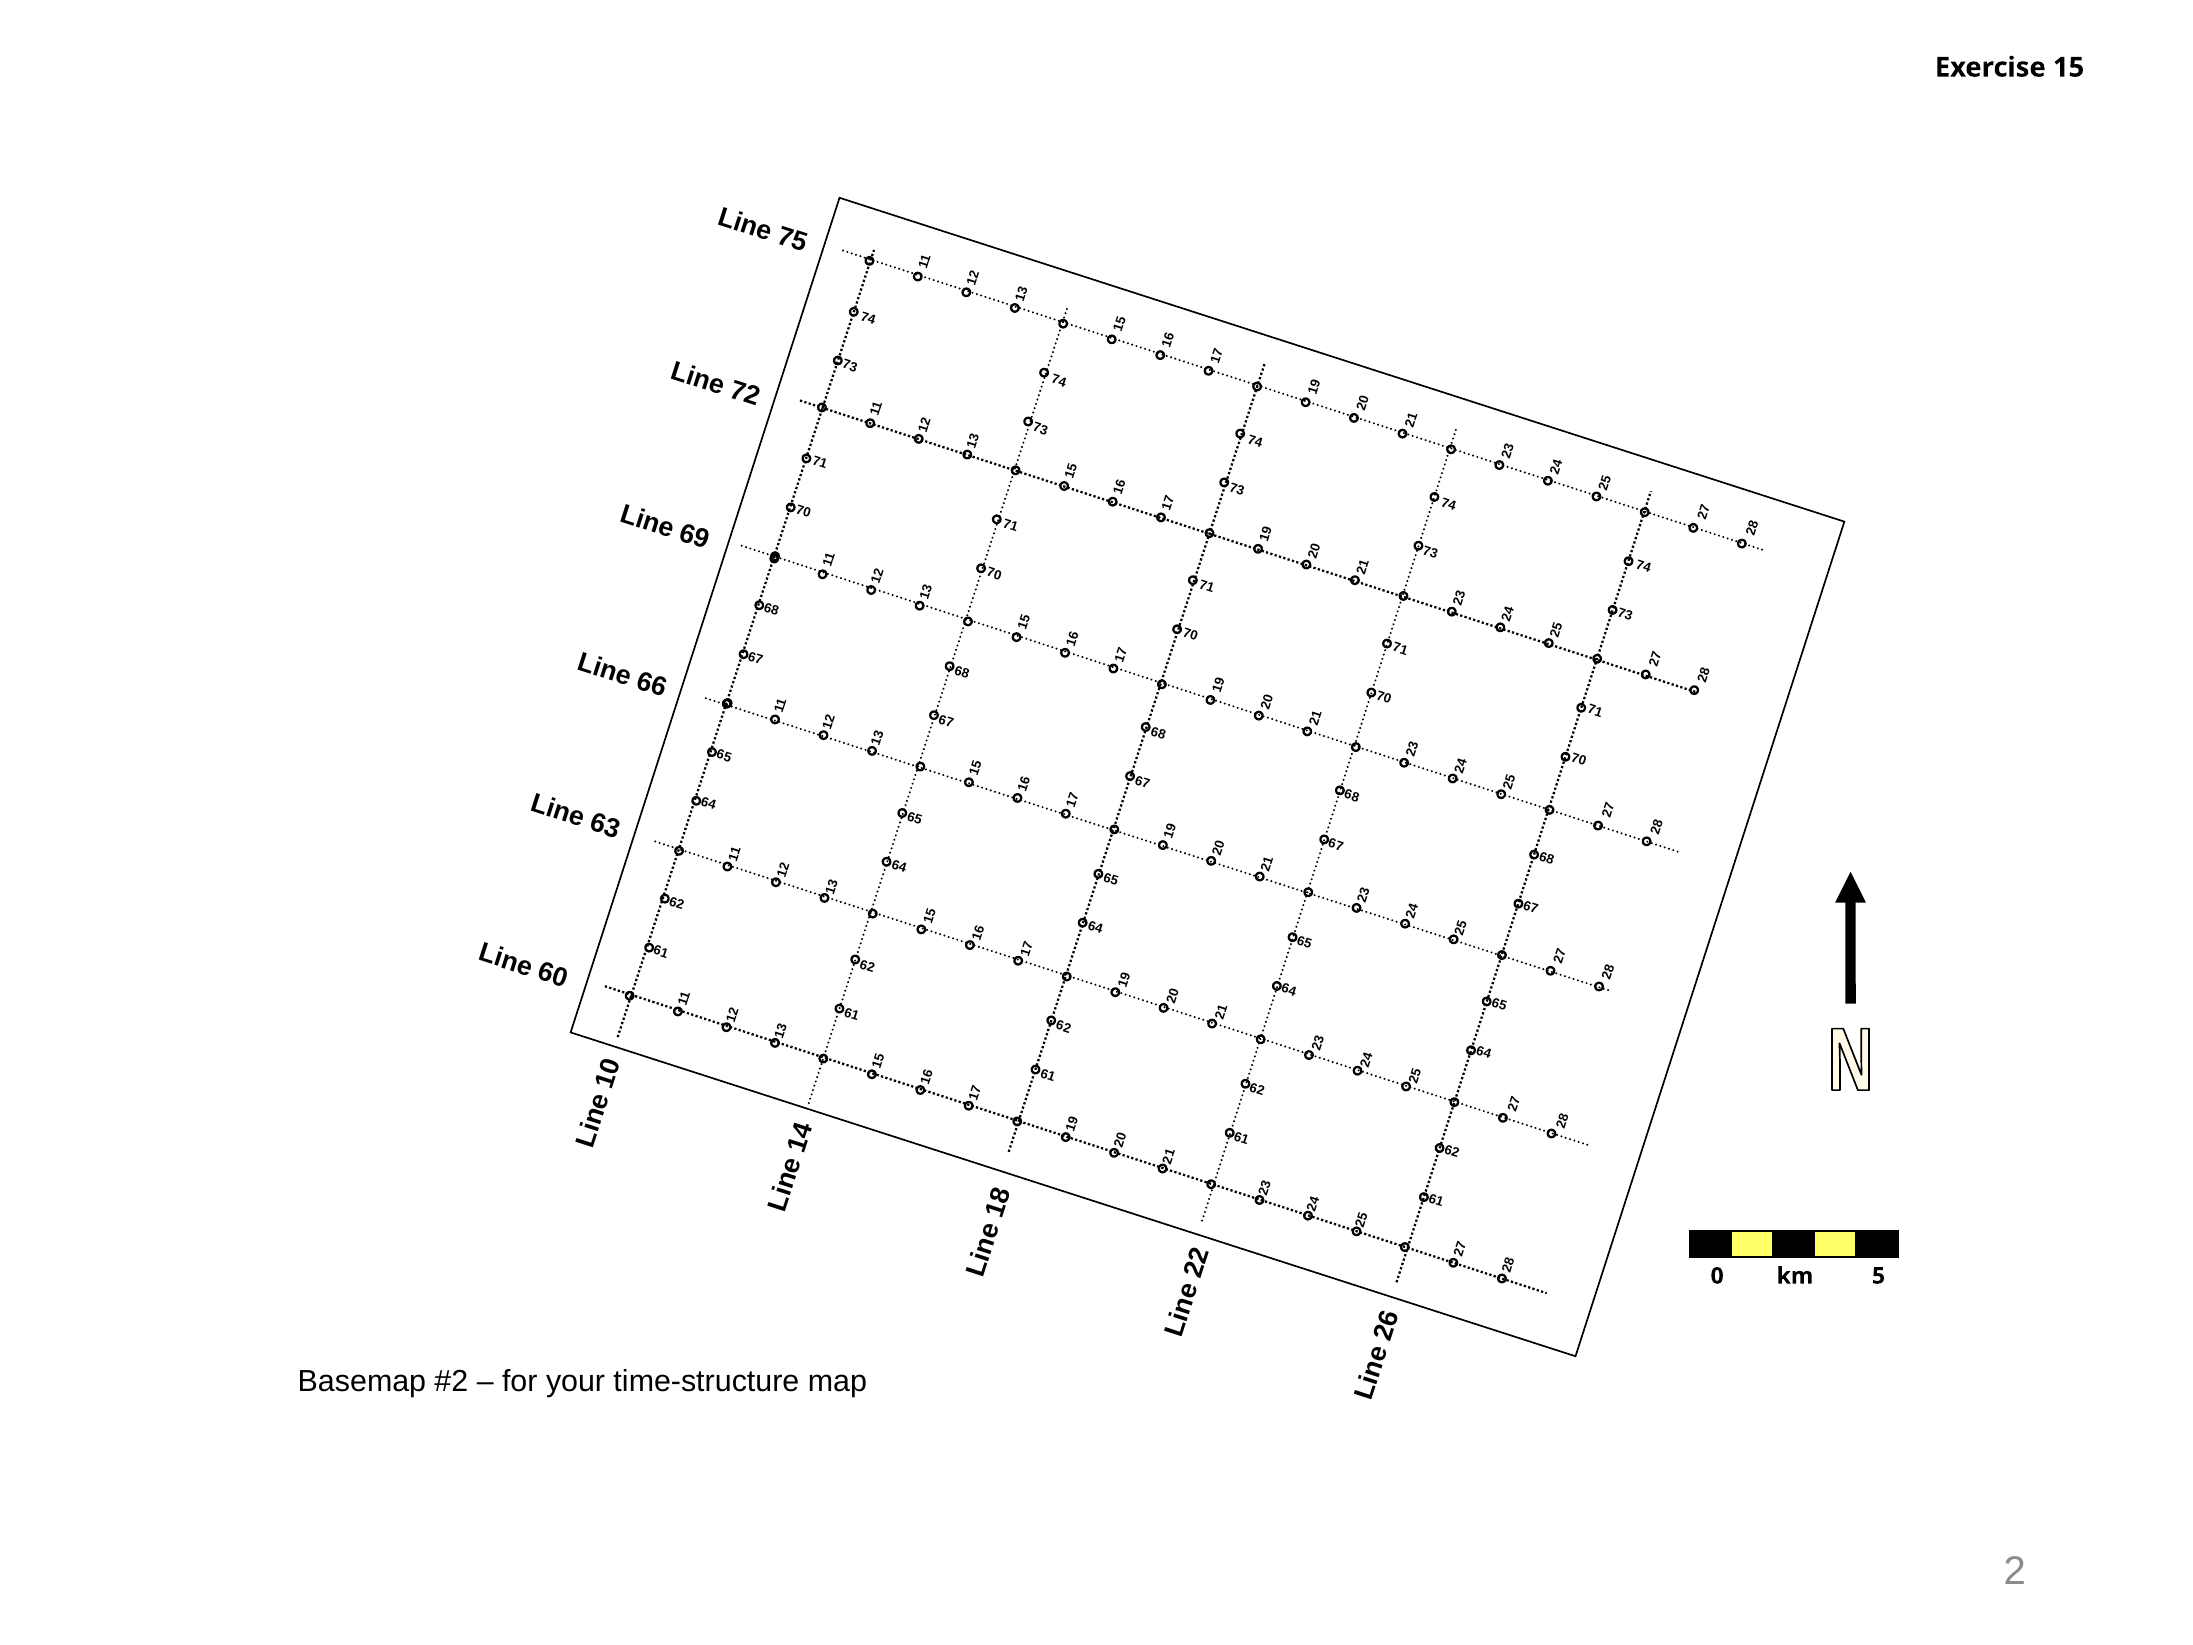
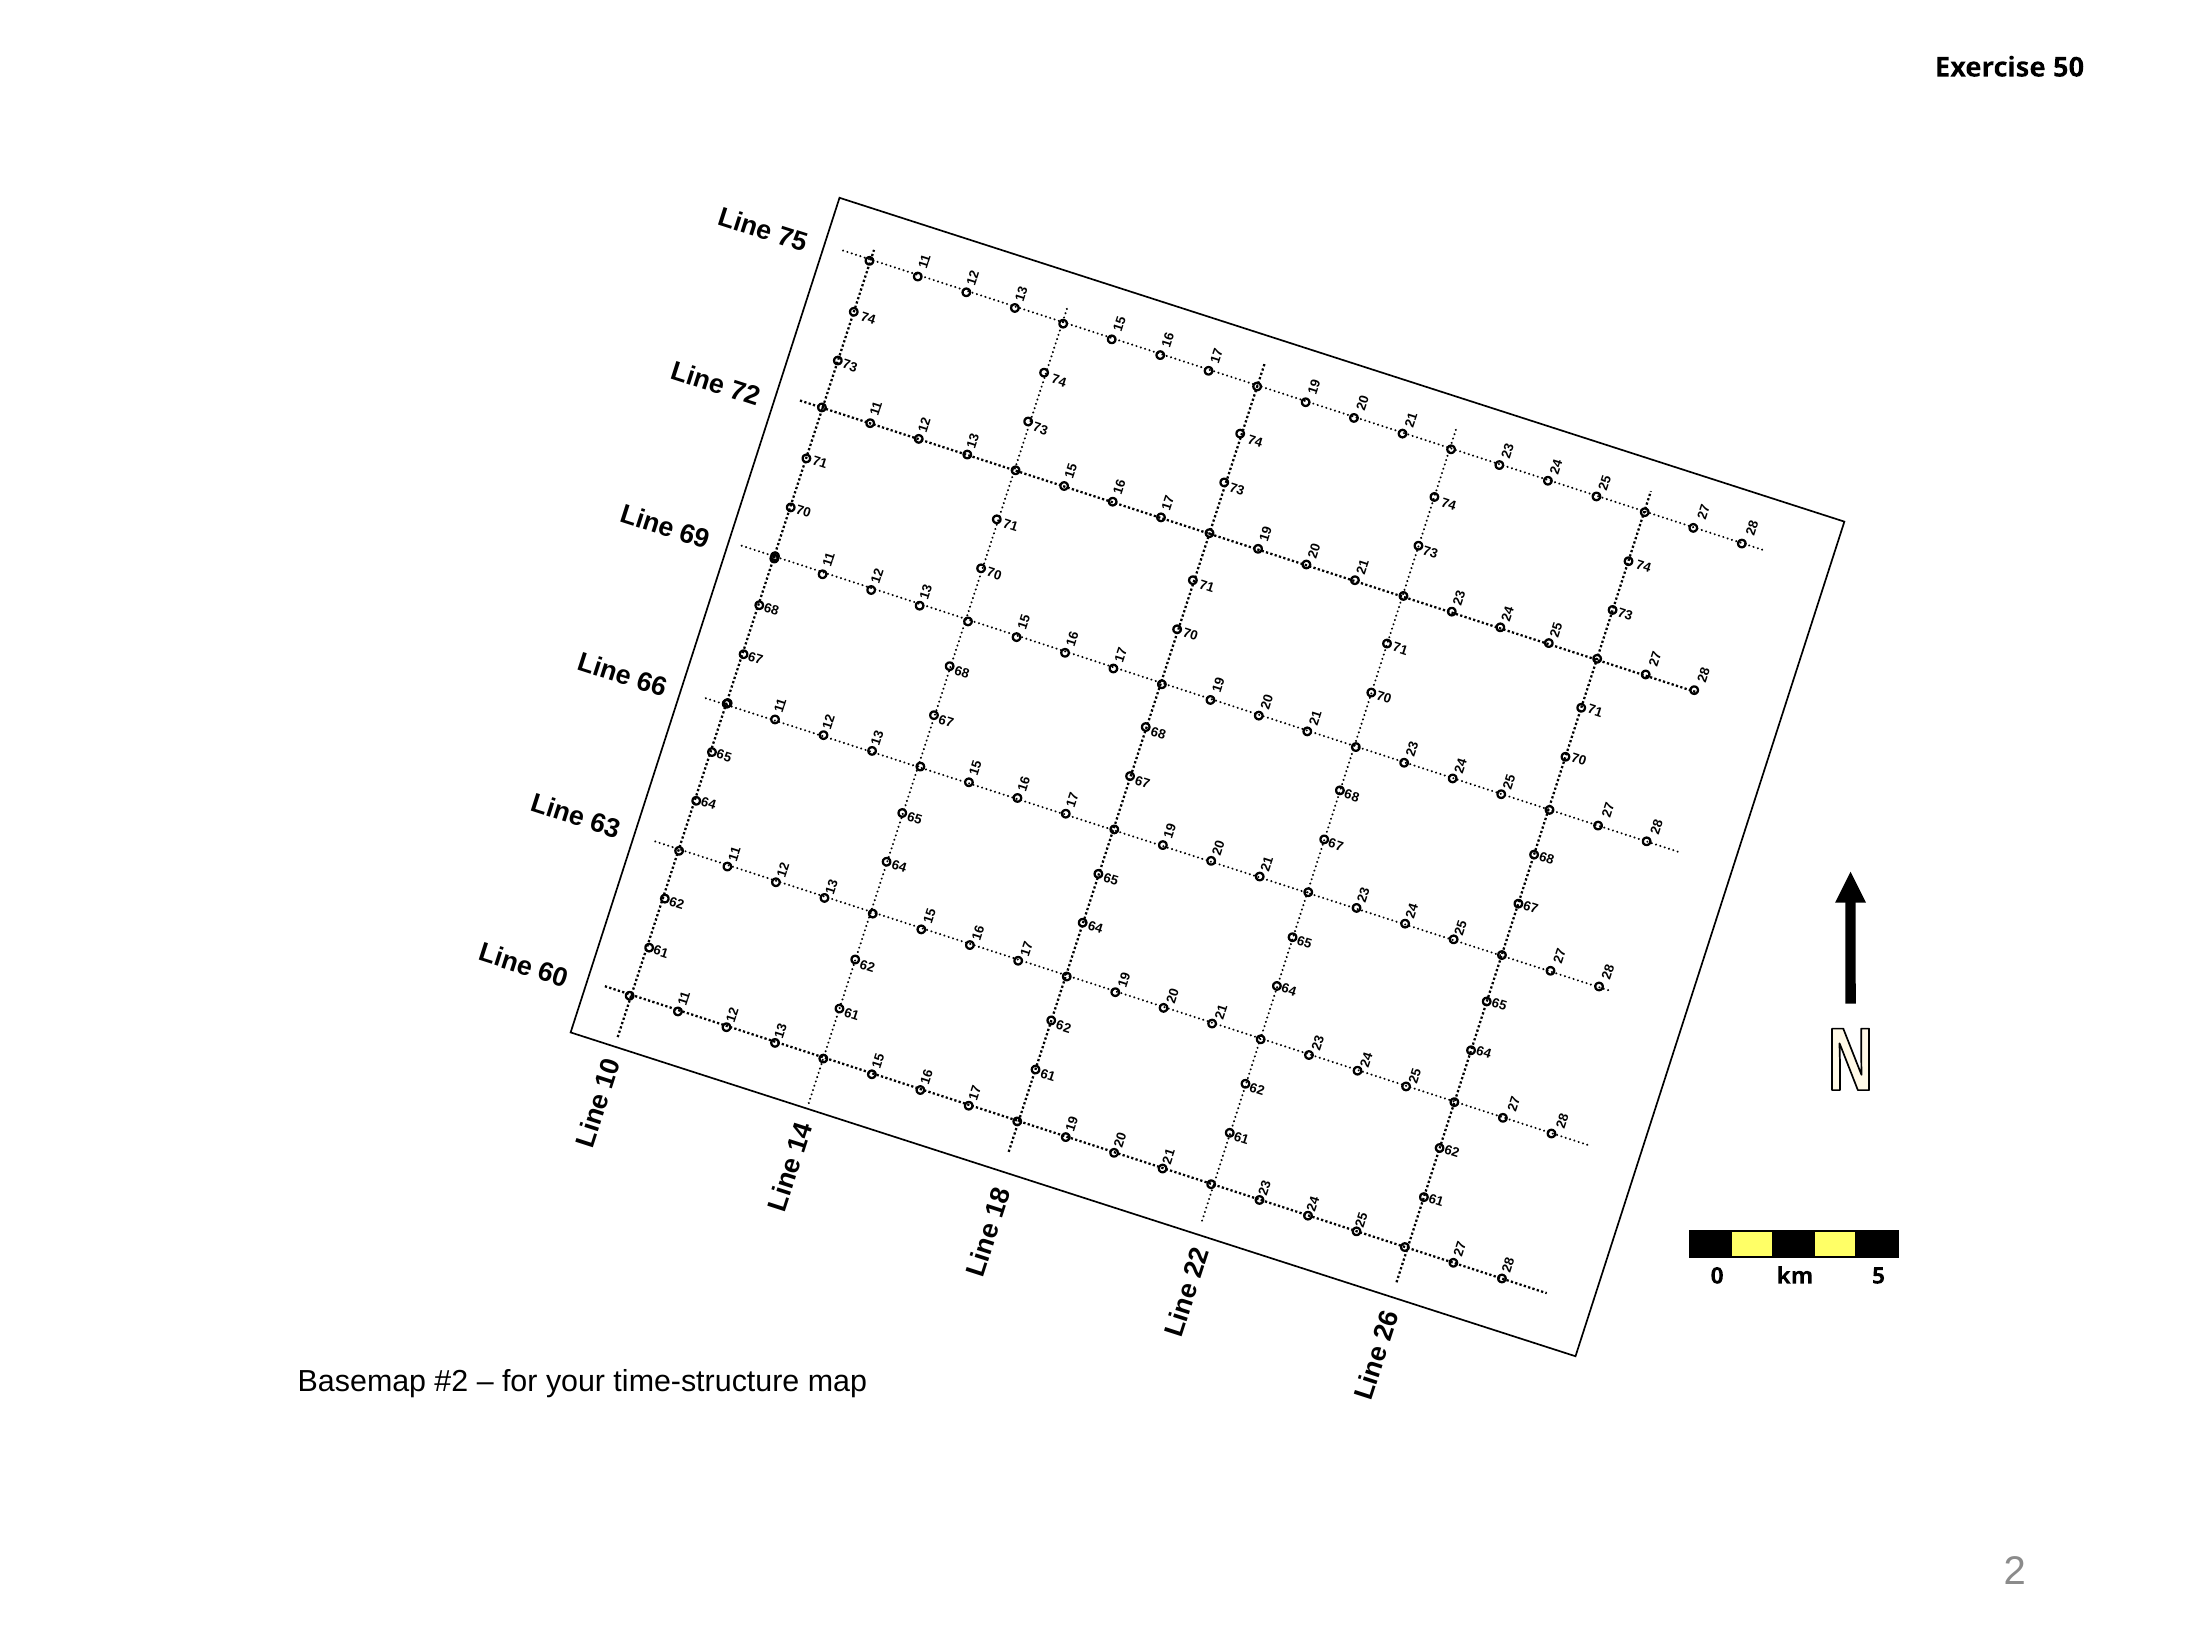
15: 15 -> 50 (2069, 68)
